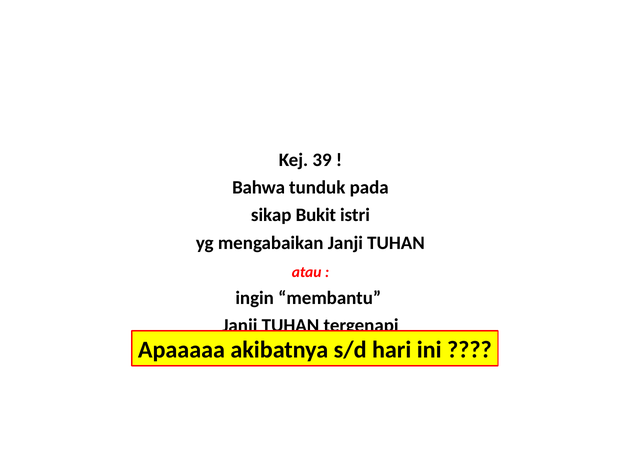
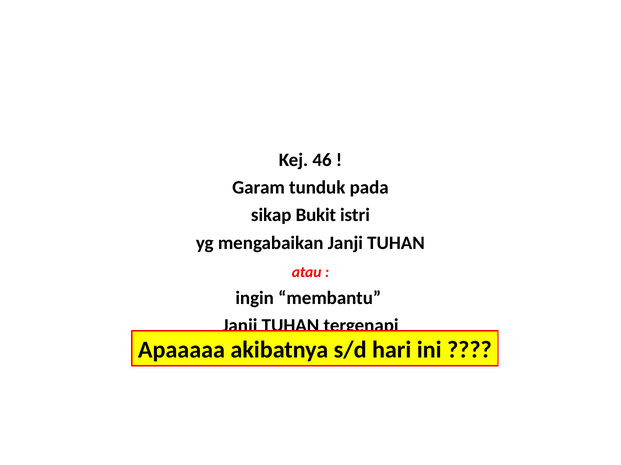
39: 39 -> 46 (322, 160)
Bahwa: Bahwa -> Garam (259, 188)
